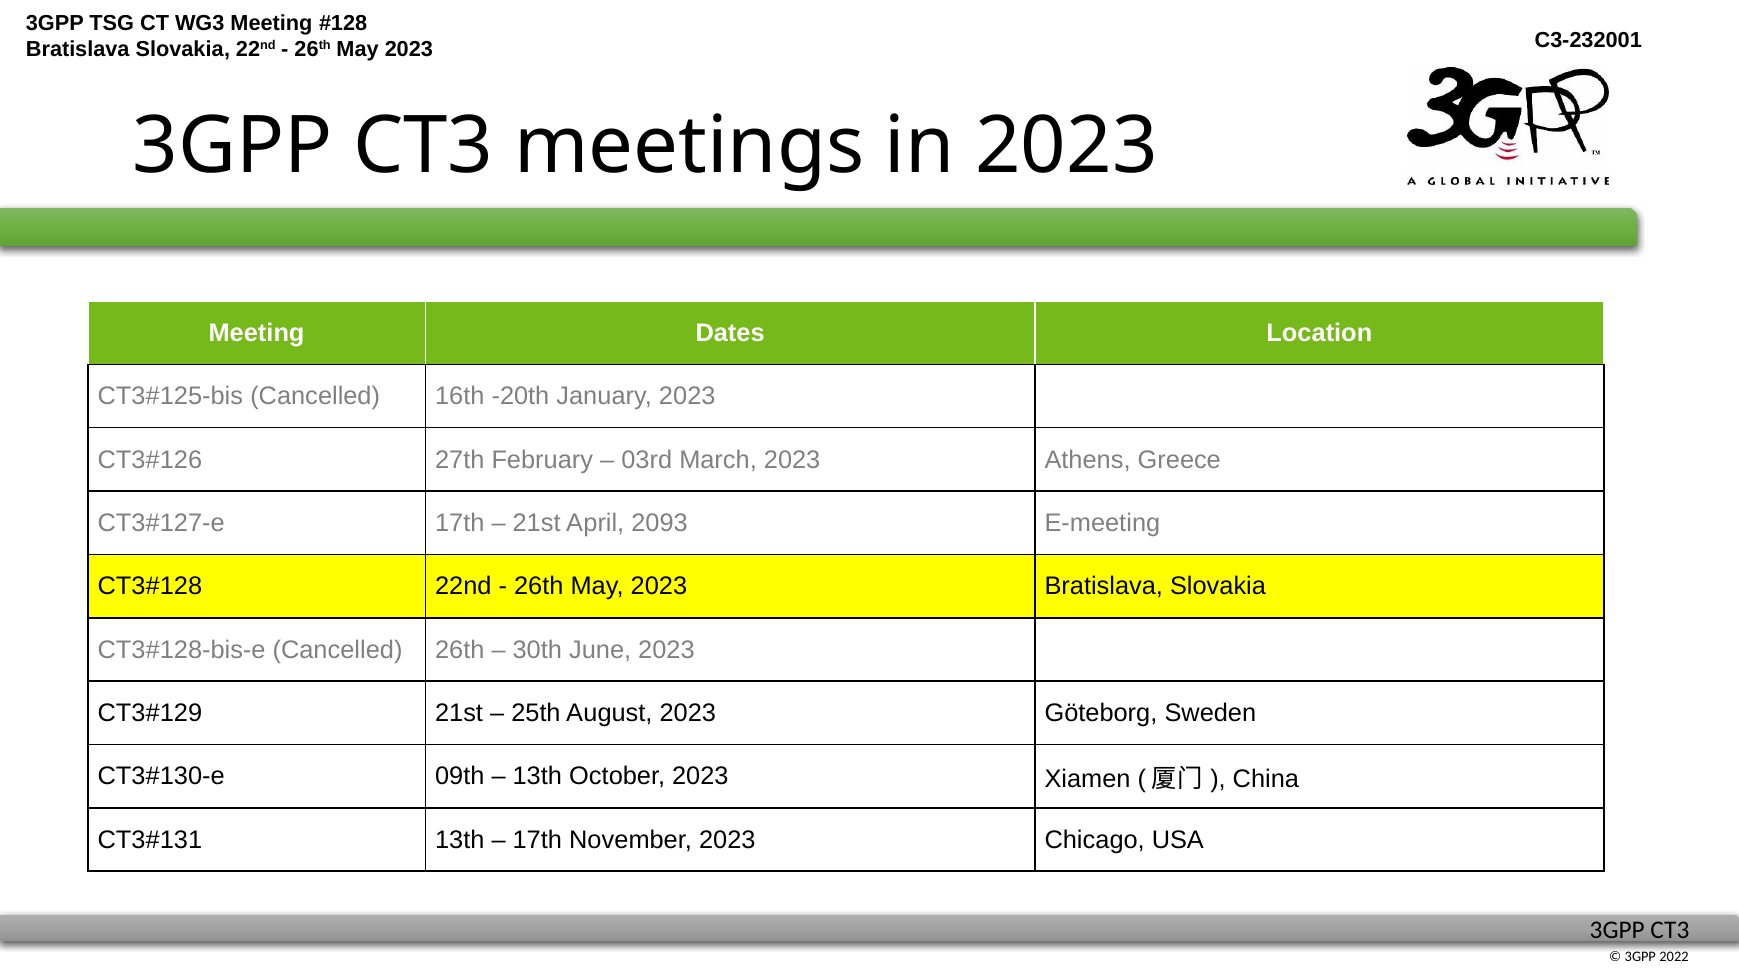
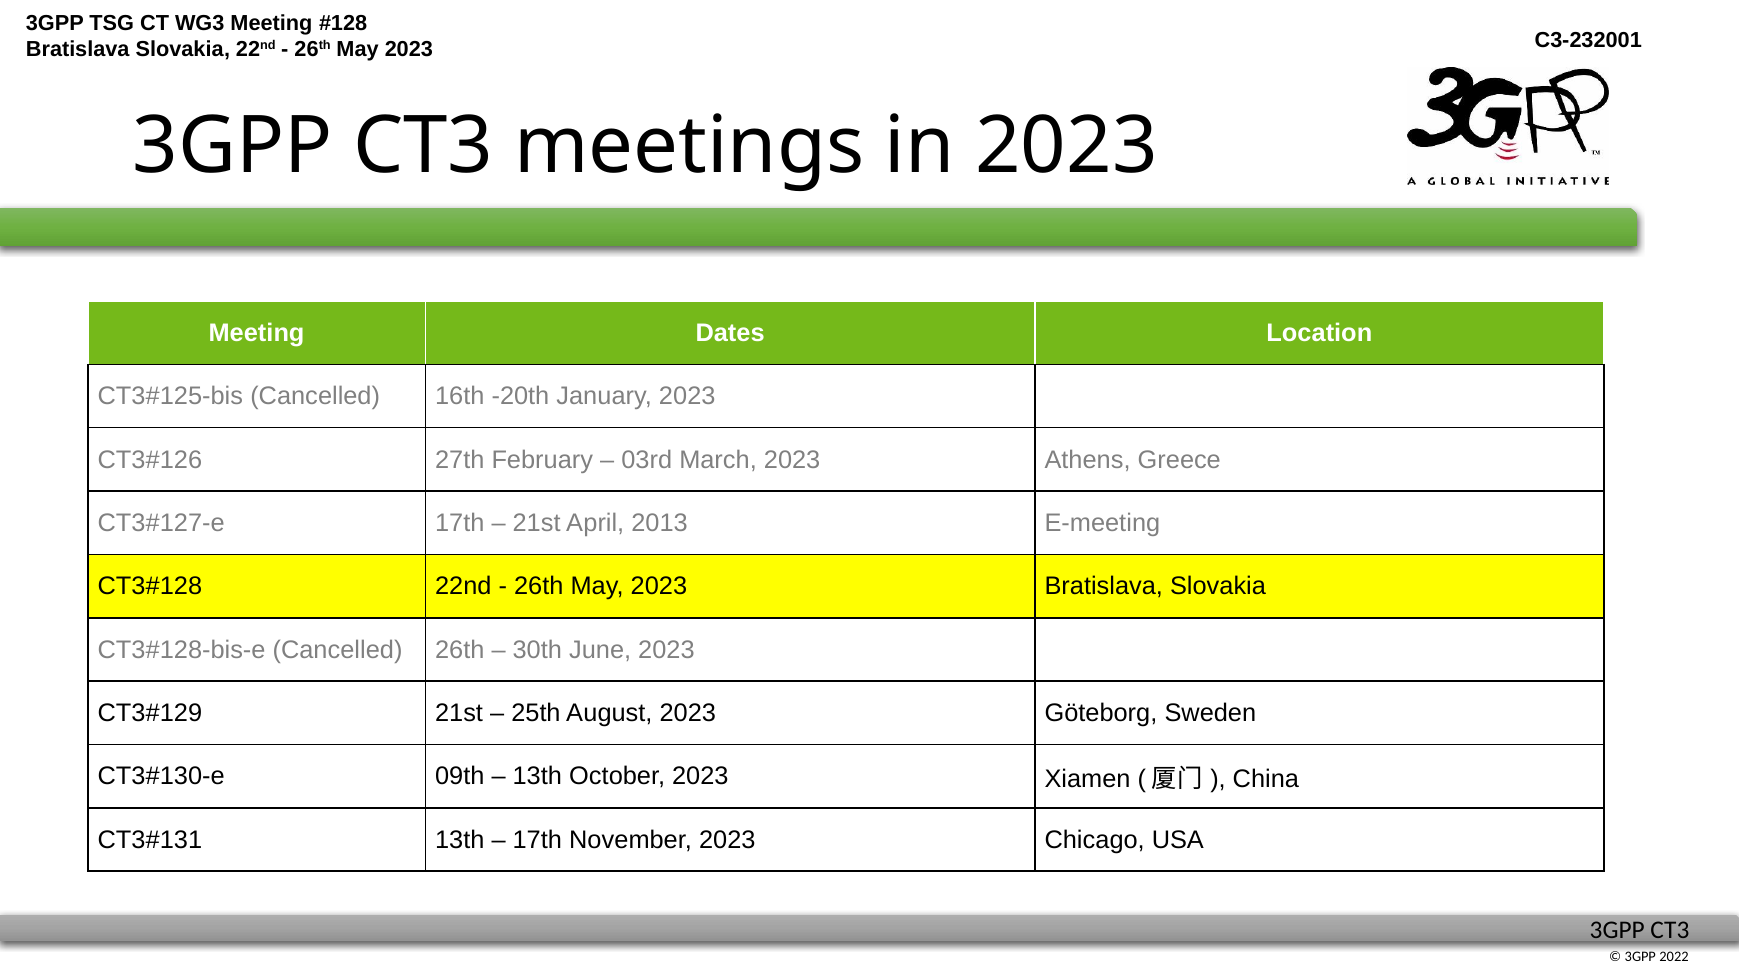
2093: 2093 -> 2013 (660, 523)
